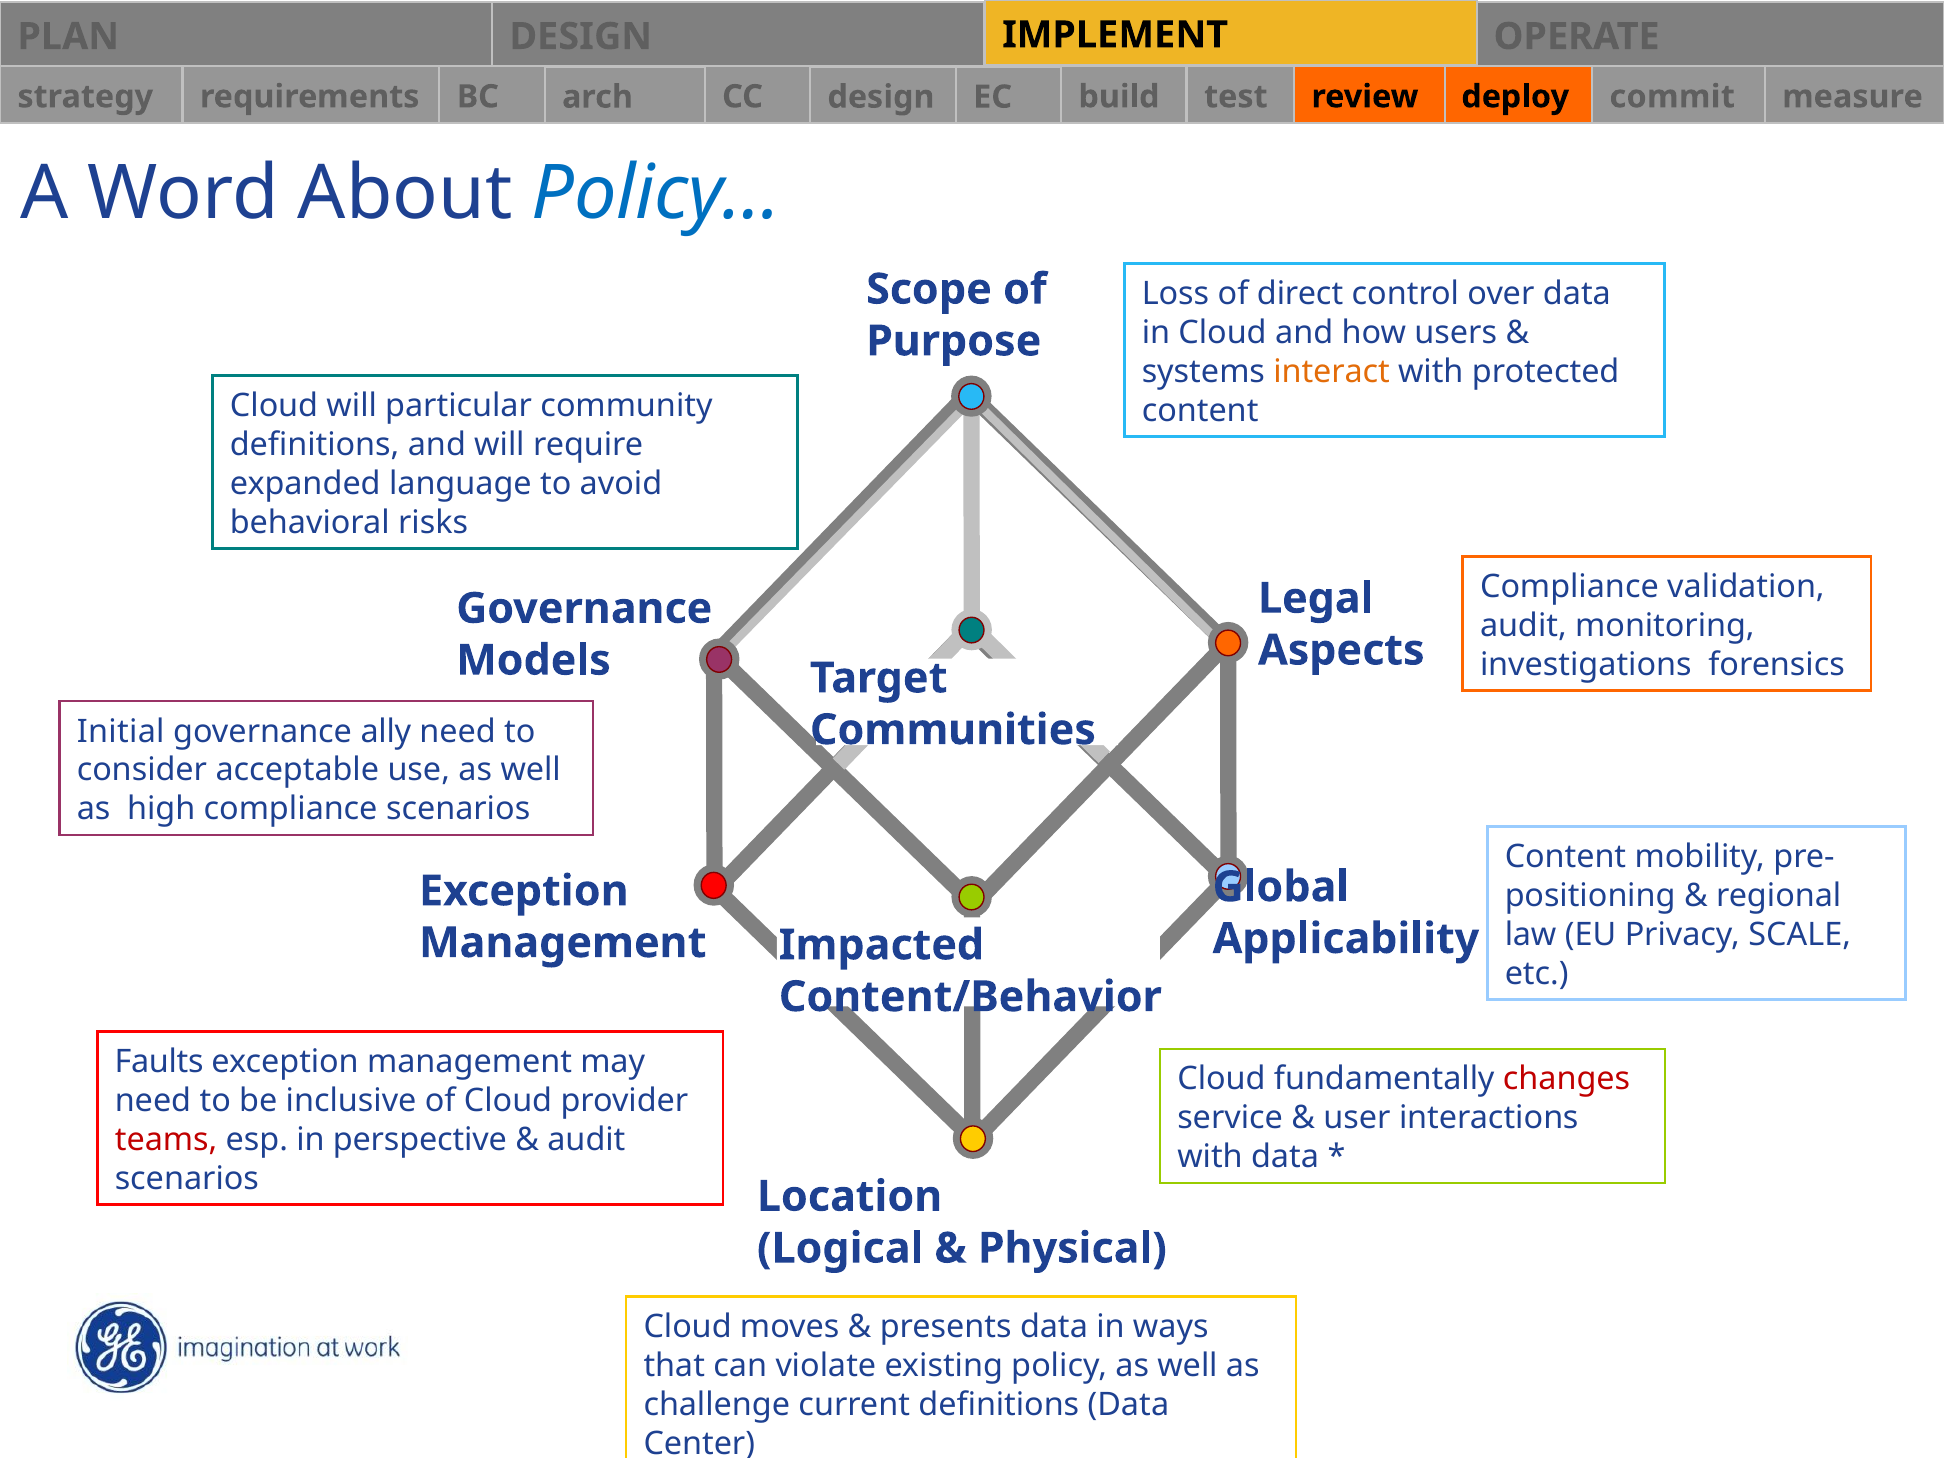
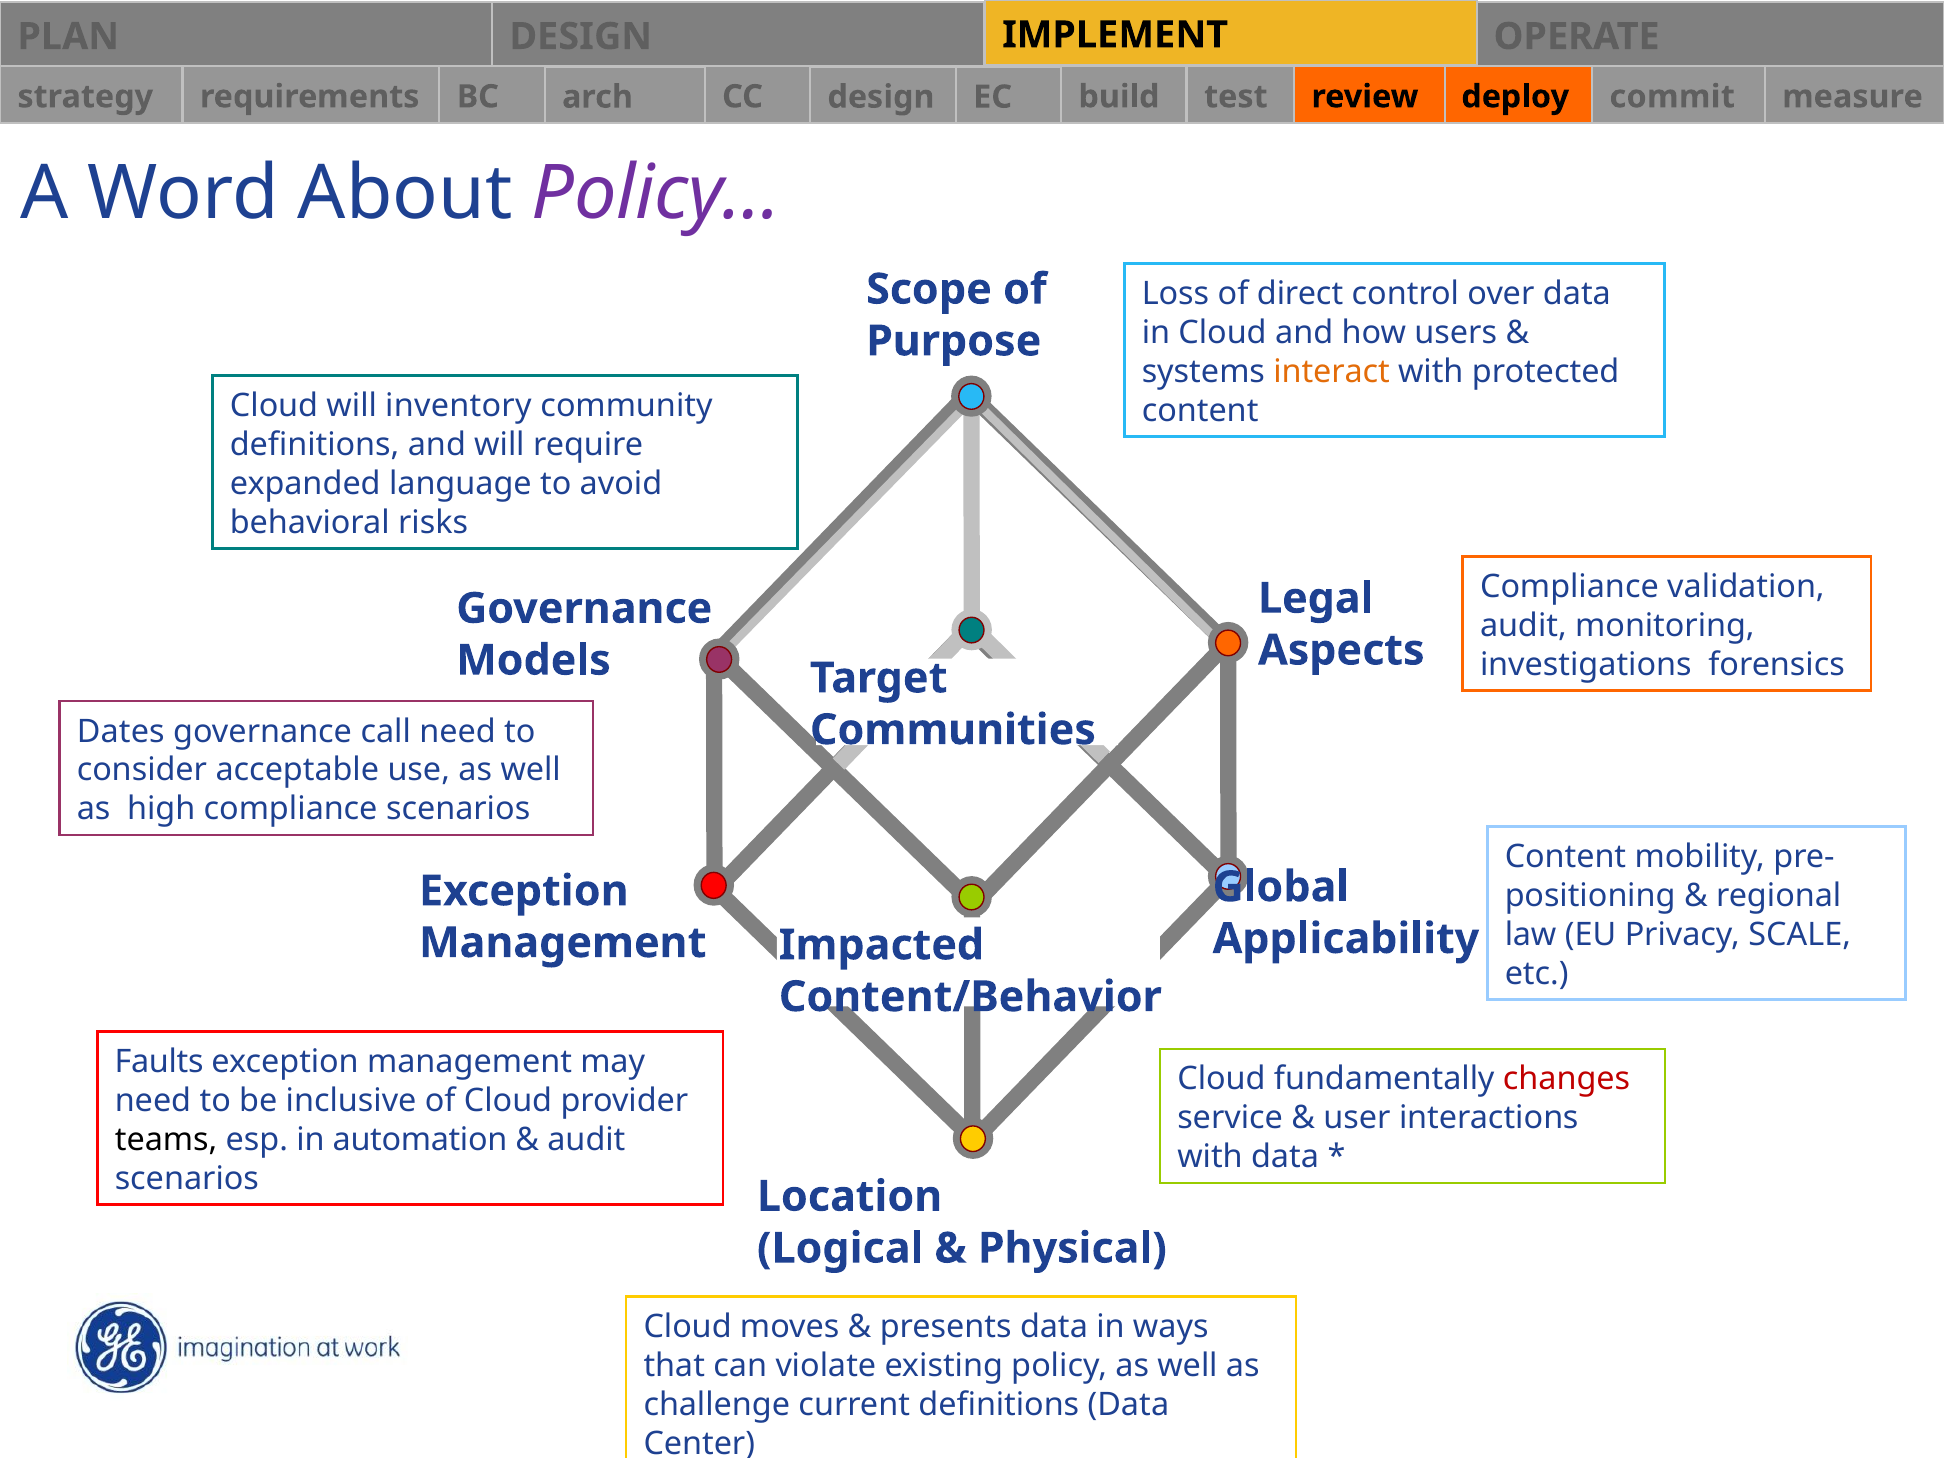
Policy… colour: blue -> purple (656, 194)
particular: particular -> inventory (458, 406)
Initial: Initial -> Dates (121, 731)
ally: ally -> call (386, 731)
teams colour: red -> black (166, 1139)
perspective: perspective -> automation (420, 1139)
